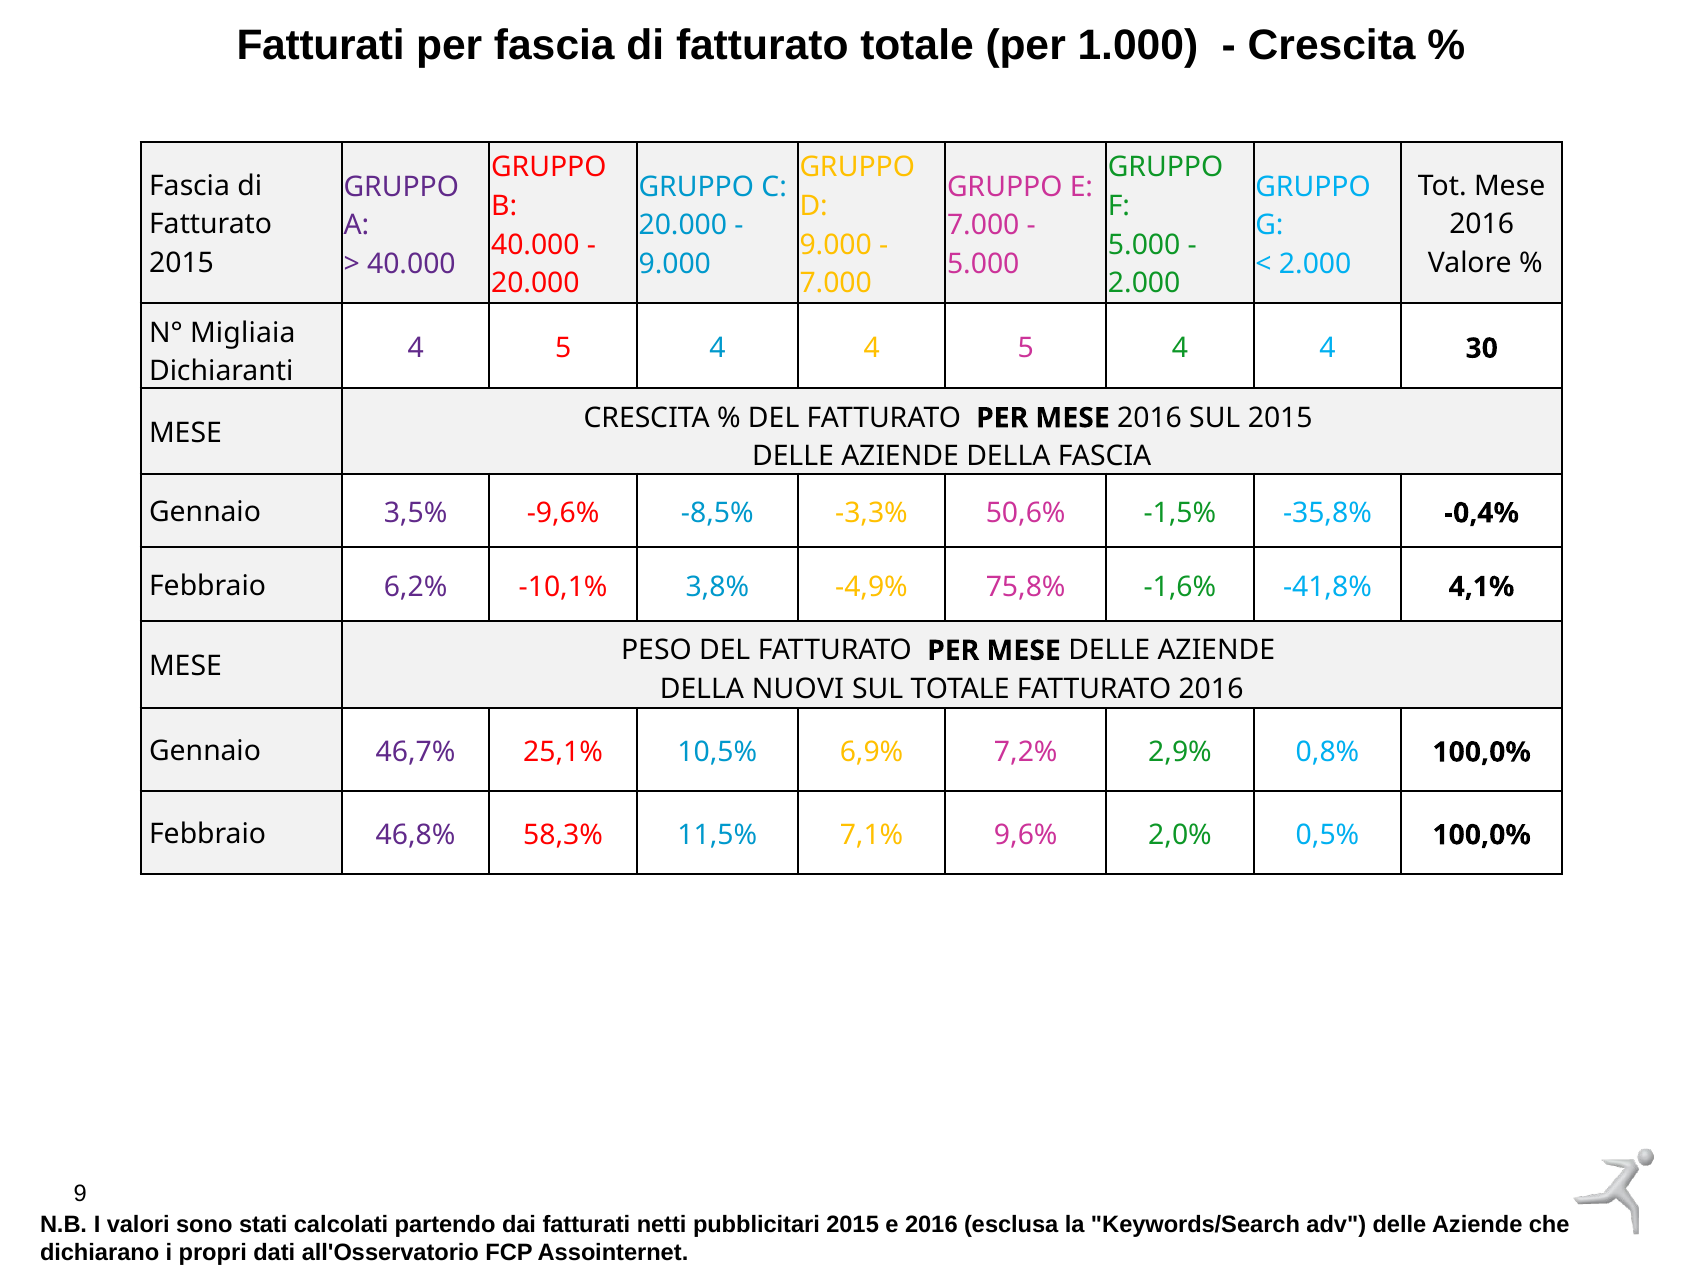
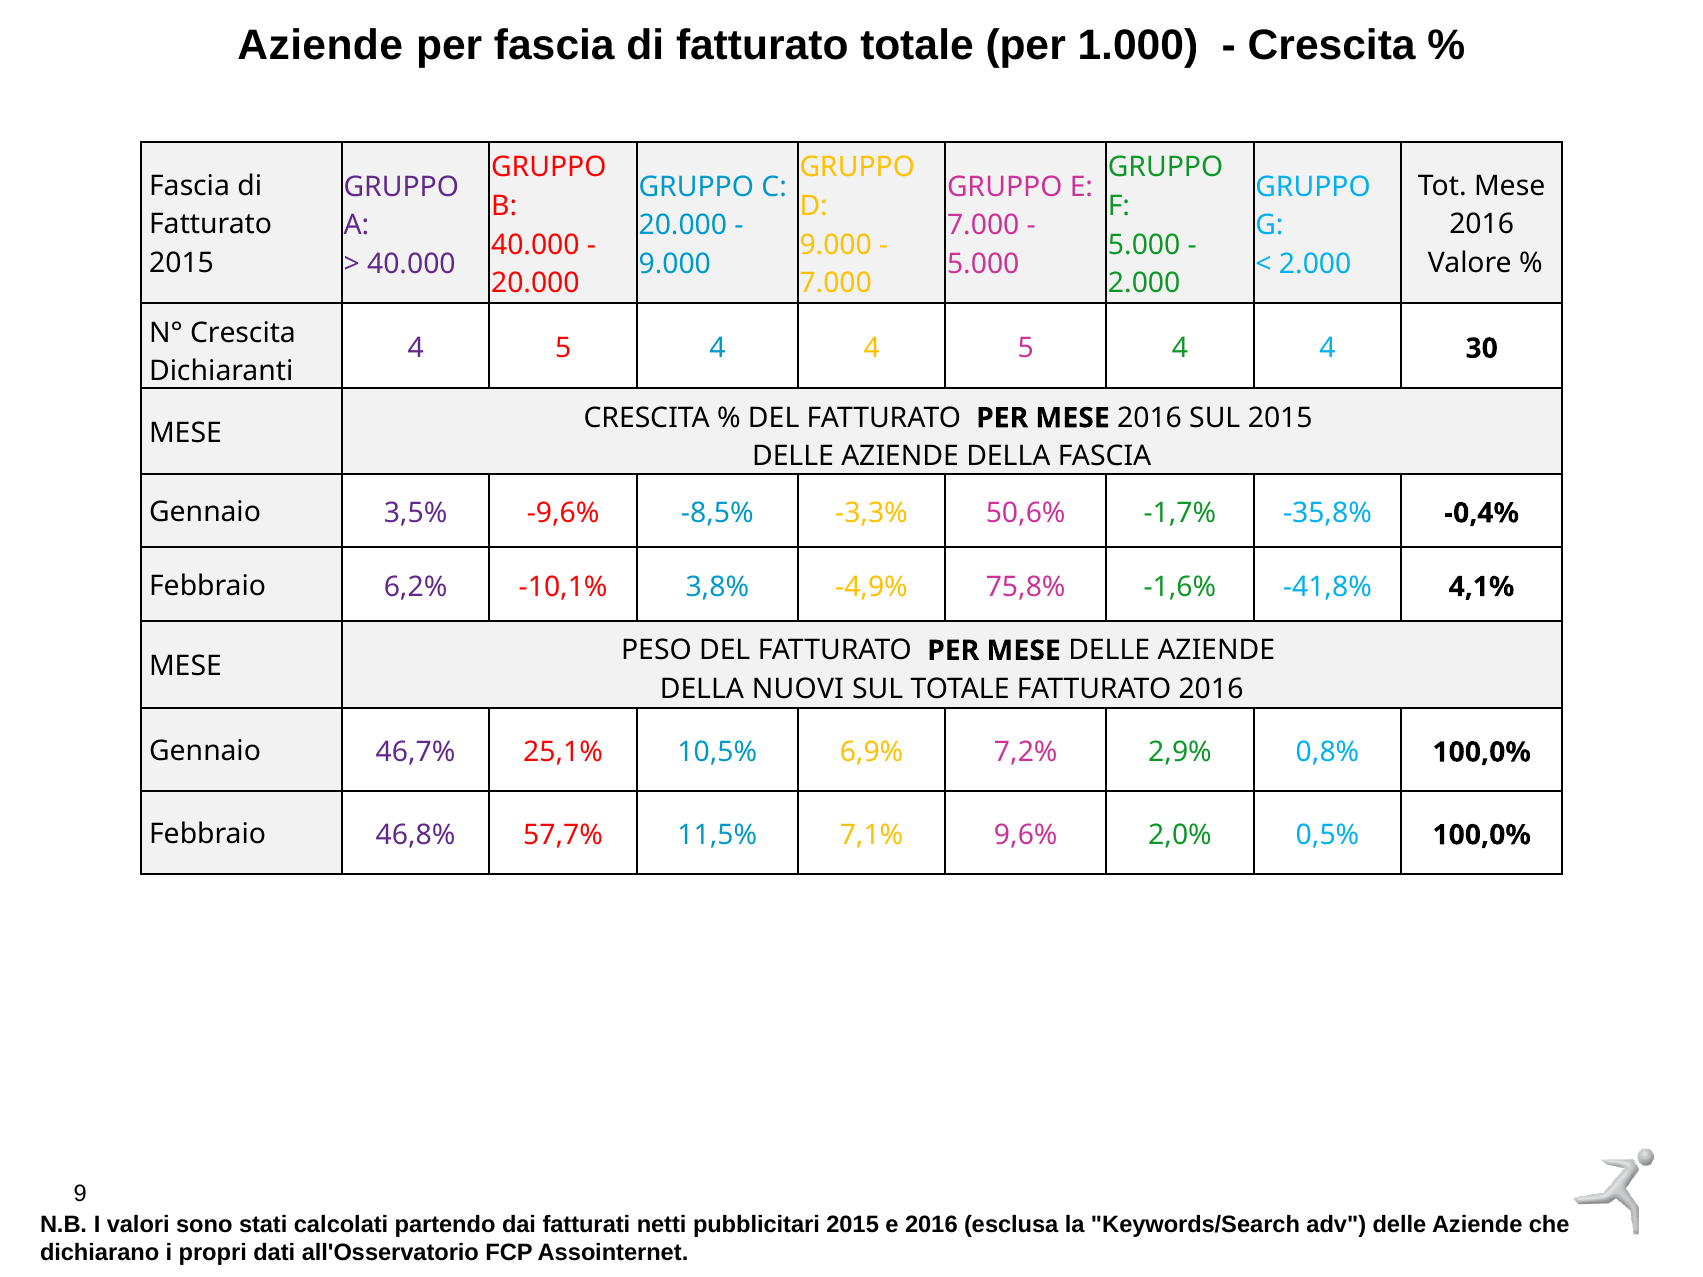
Fatturati: Fatturati -> Aziende (320, 45)
N° Migliaia: Migliaia -> Crescita (243, 333)
-1,5%: -1,5% -> -1,7% (1180, 513)
58,3%: 58,3% -> 57,7% (563, 835)
